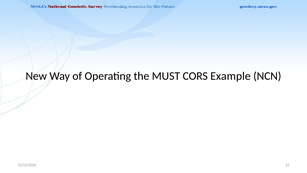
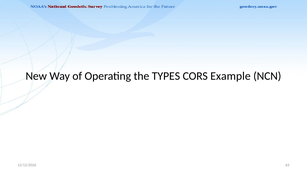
MUST: MUST -> TYPES (166, 76)
